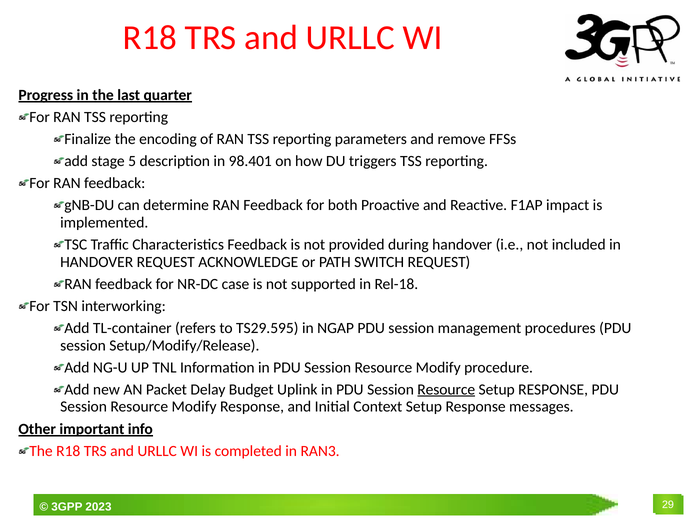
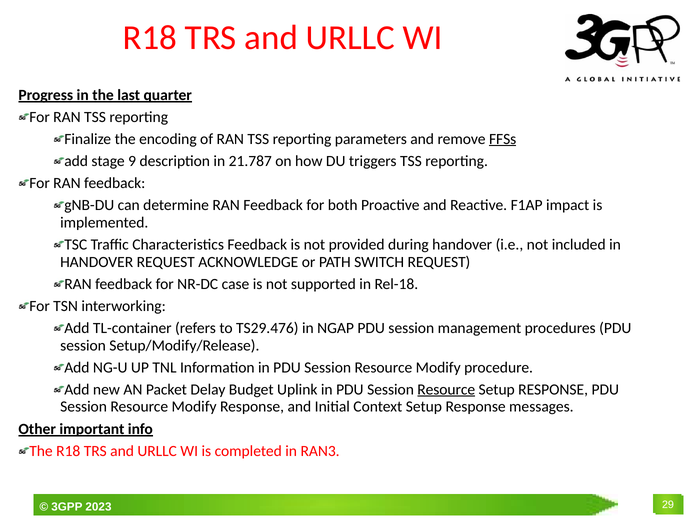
FFSs underline: none -> present (503, 139)
5: 5 -> 9 (132, 161)
98.401: 98.401 -> 21.787 (250, 161)
TS29.595: TS29.595 -> TS29.476 (267, 328)
